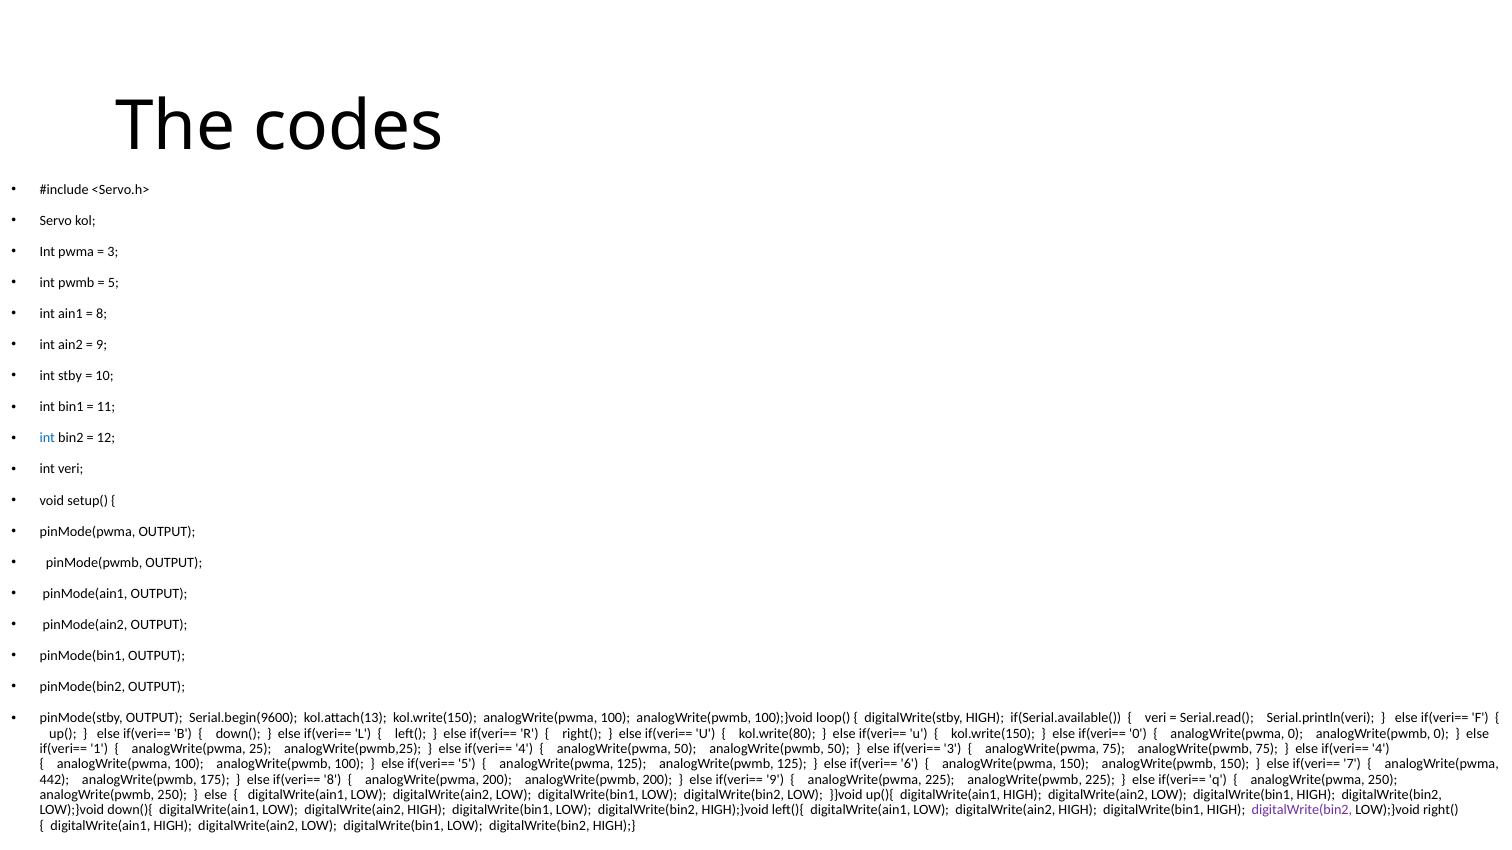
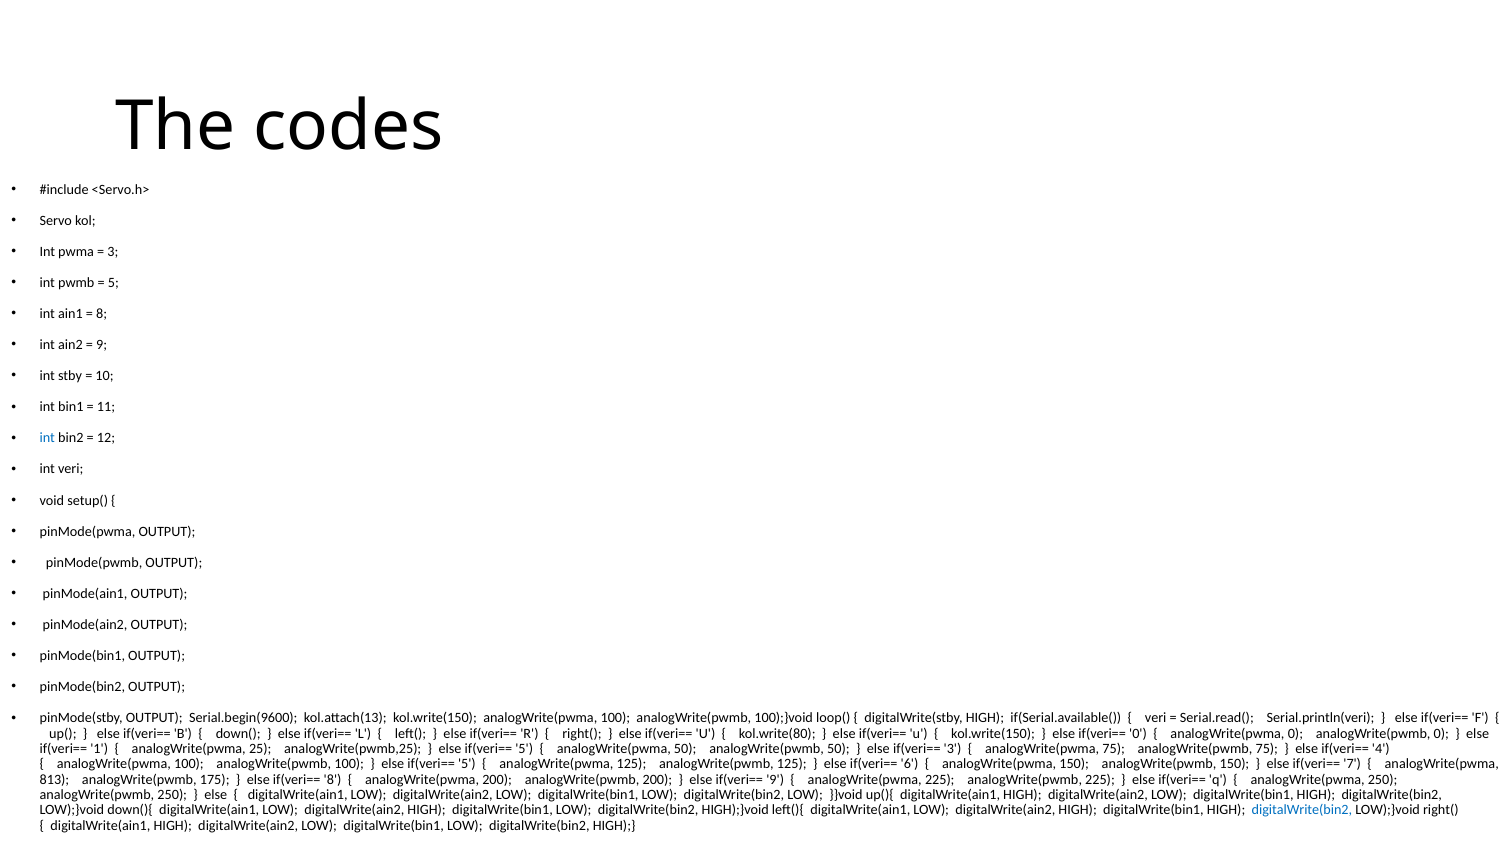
4: 4 -> 5 (524, 749)
442: 442 -> 813 (54, 780)
digitalWrite(bin2 colour: purple -> blue (1302, 811)
